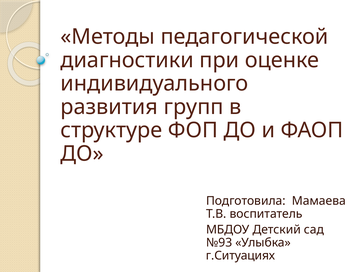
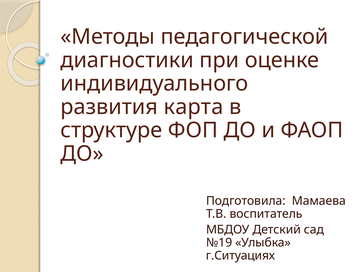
групп: групп -> карта (193, 107)
№93: №93 -> №19 (219, 243)
